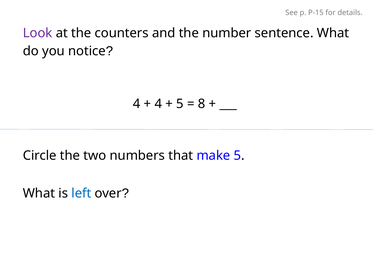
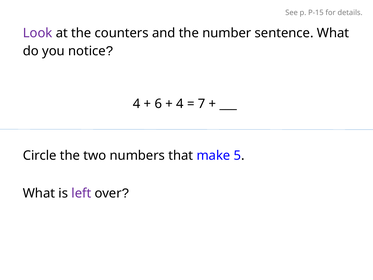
4: 4 -> 6 (158, 104)
5: 5 -> 4 (180, 104)
8: 8 -> 7 (202, 104)
left colour: blue -> purple (81, 193)
